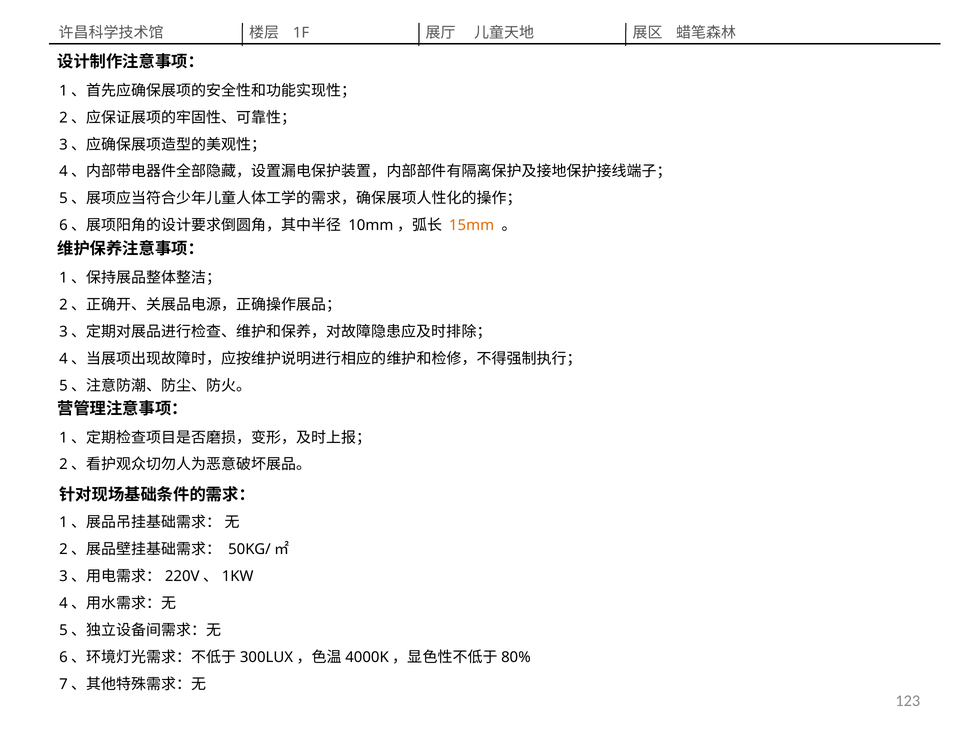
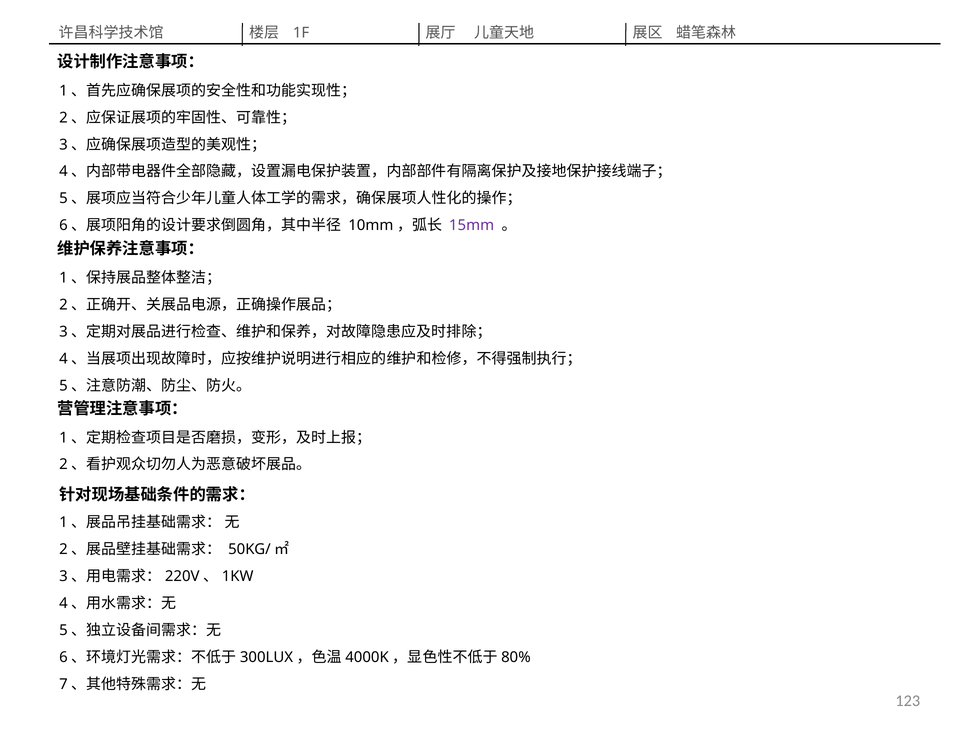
15mm colour: orange -> purple (472, 225)
